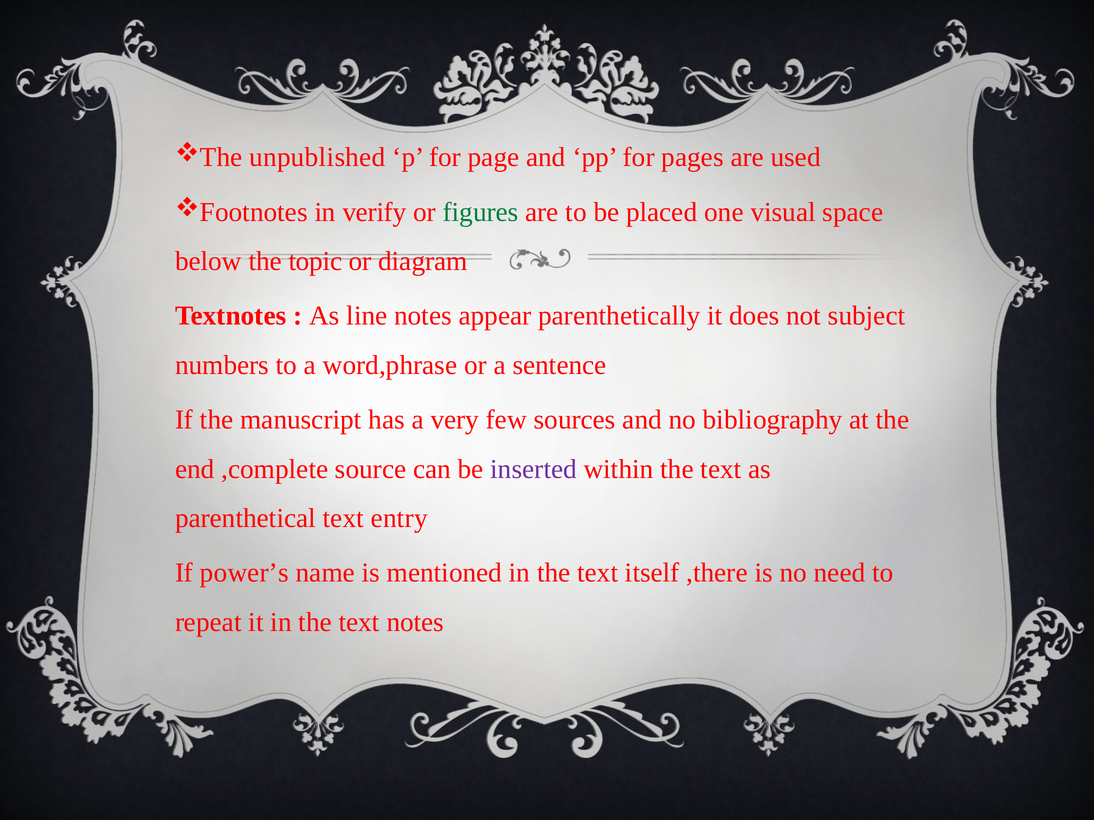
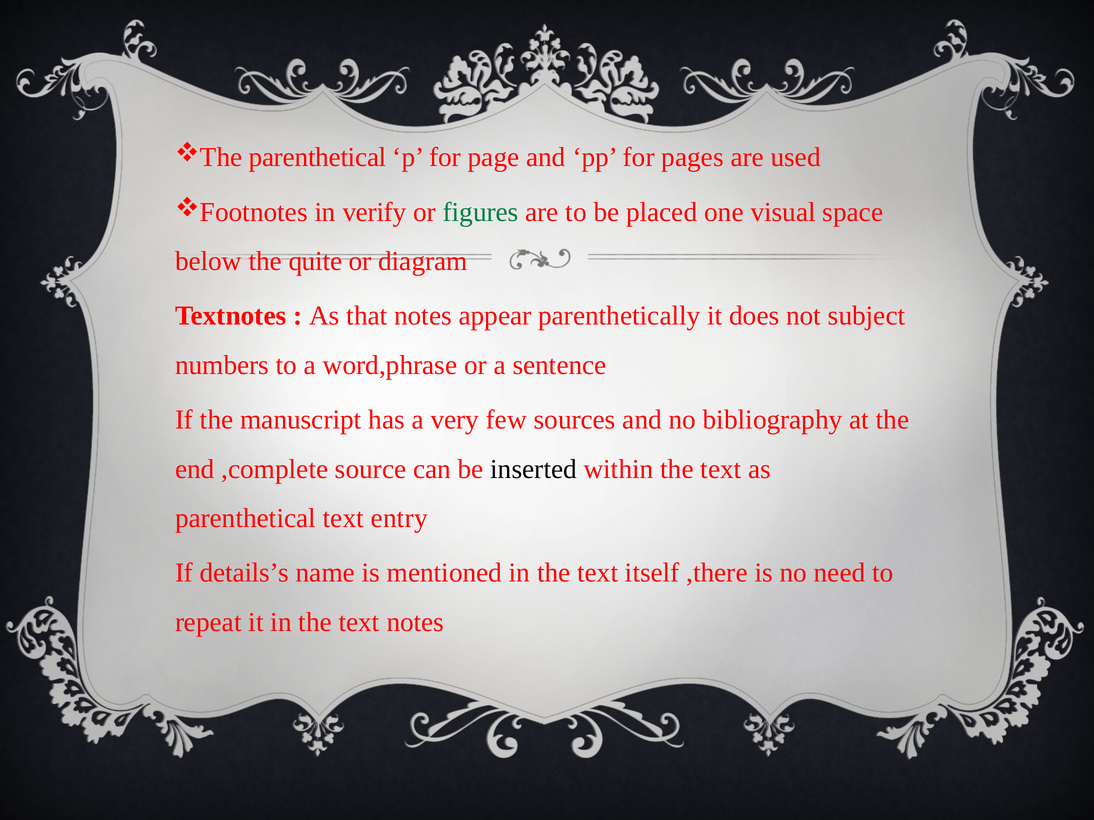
unpublished: unpublished -> parenthetical (318, 158)
topic: topic -> quite (315, 261)
line: line -> that (367, 316)
inserted colour: purple -> black (534, 469)
power’s: power’s -> details’s (245, 573)
